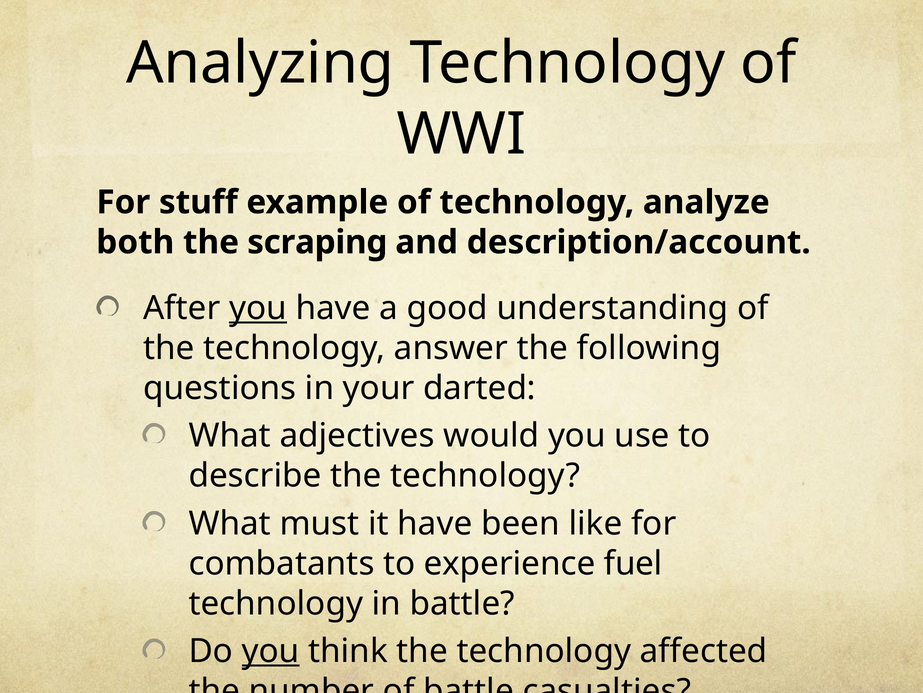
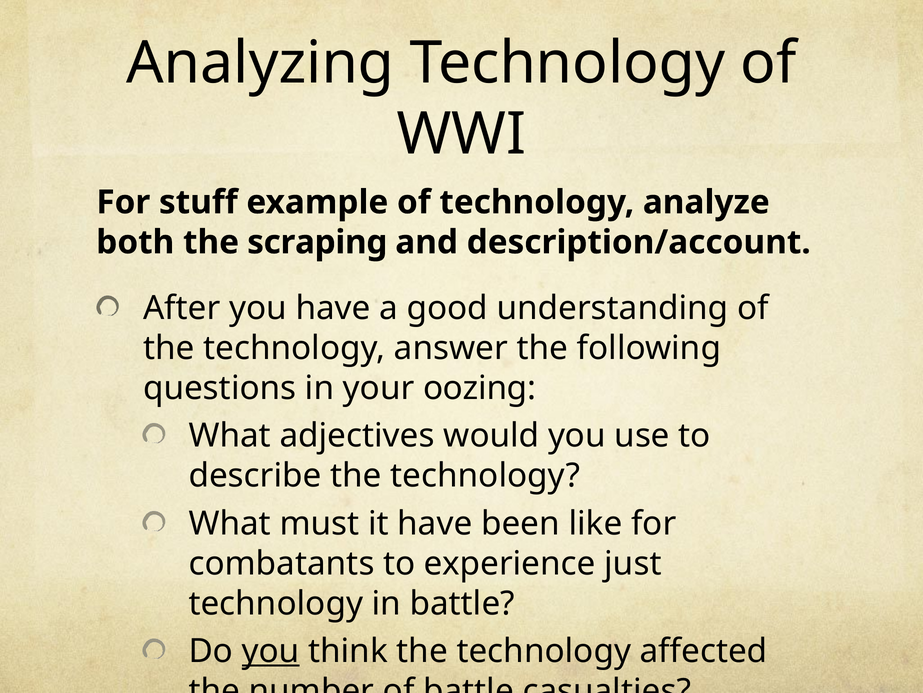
you underline: present -> none (258, 308)
darted: darted -> oozing (480, 388)
fuel: fuel -> just (633, 563)
